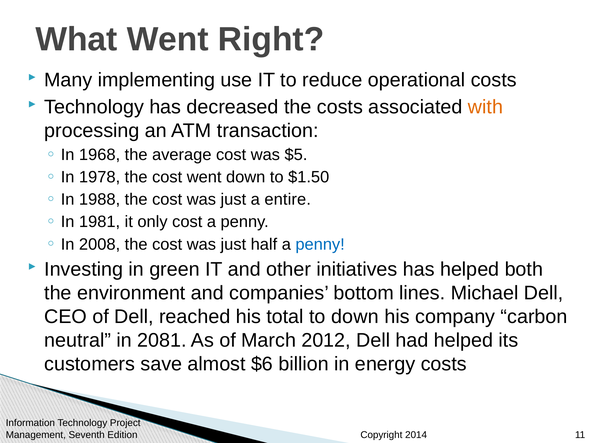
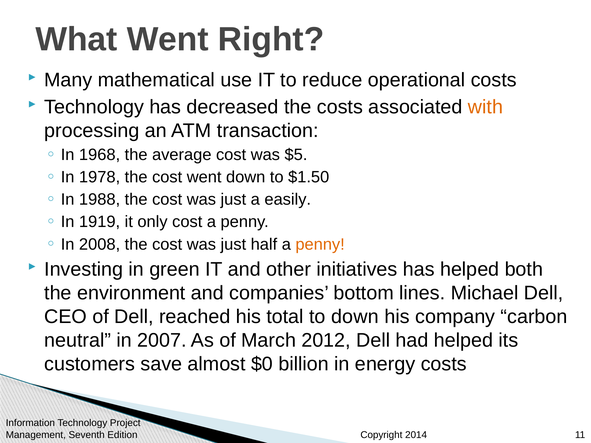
implementing: implementing -> mathematical (156, 80)
entire: entire -> easily (288, 200)
1981: 1981 -> 1919 (100, 222)
penny colour: blue -> orange (320, 244)
2081: 2081 -> 2007 (162, 341)
$6: $6 -> $0 (262, 364)
